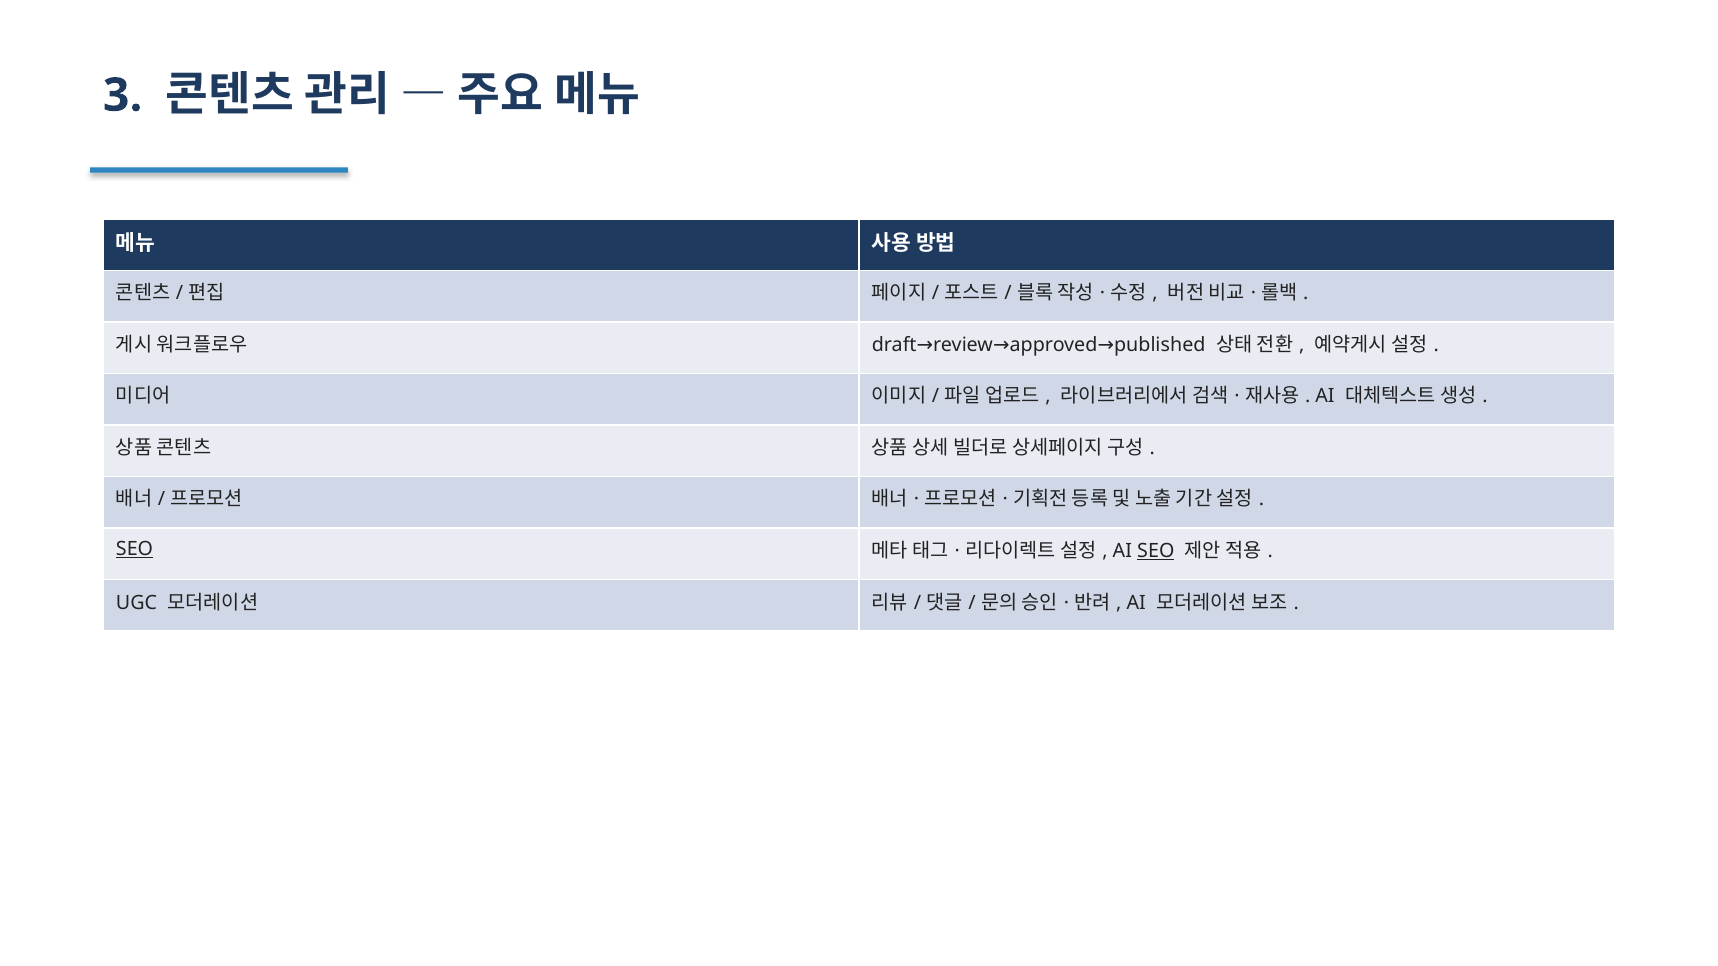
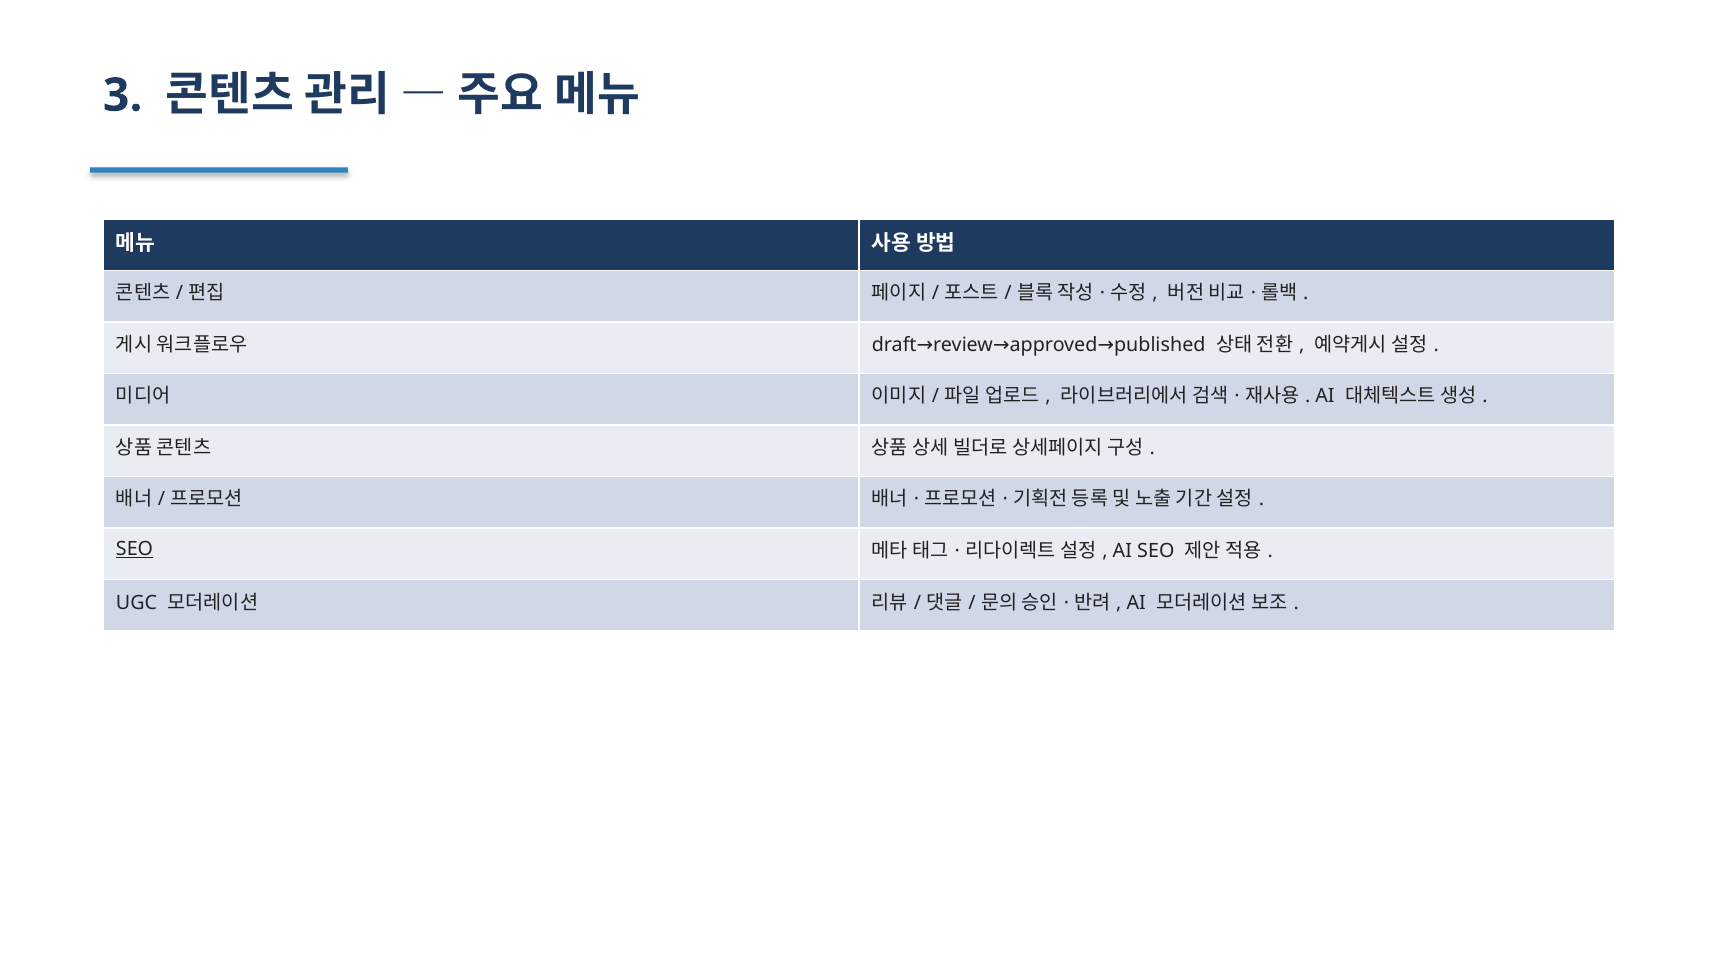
SEO underline: present -> none (1156, 551)
